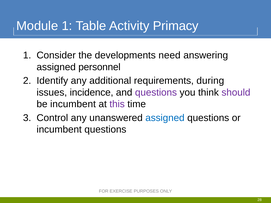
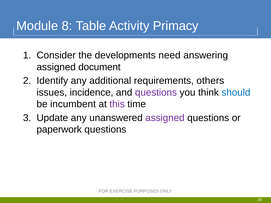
Module 1: 1 -> 8 (67, 26)
personnel: personnel -> document (99, 67)
during: during -> others (210, 81)
should colour: purple -> blue (236, 92)
Control: Control -> Update (52, 118)
assigned colour: blue -> purple (165, 118)
incumbent: incumbent -> paperwork (59, 130)
